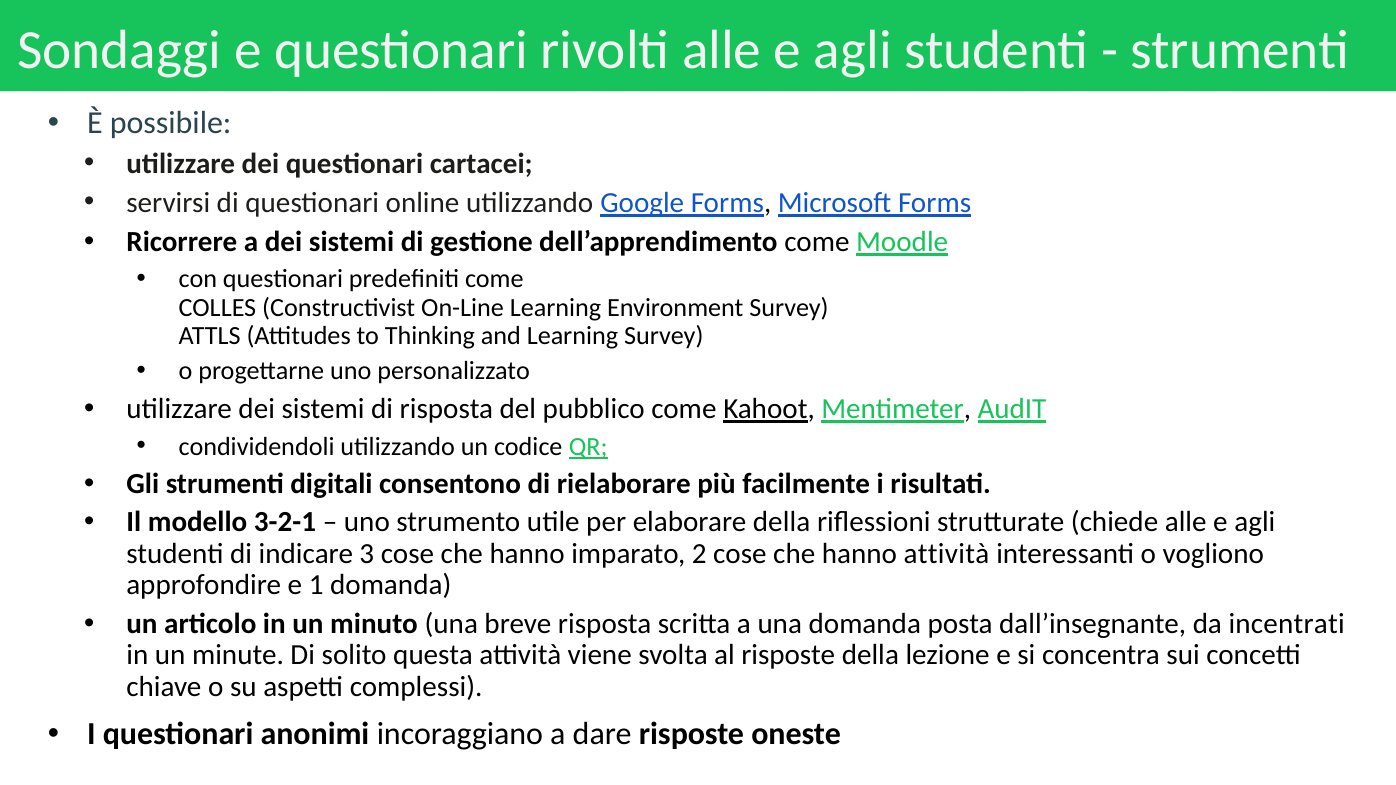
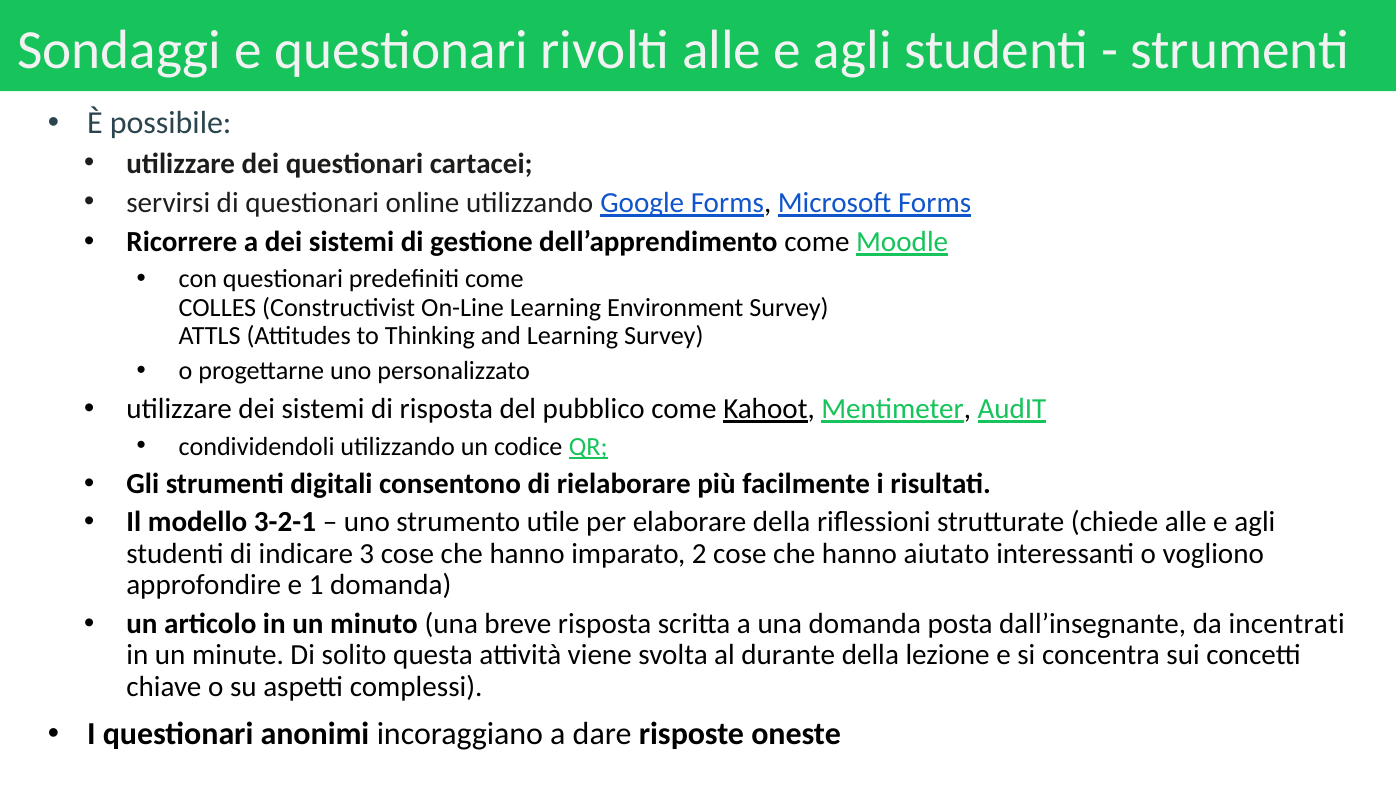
hanno attività: attività -> aiutato (947, 554)
al risposte: risposte -> durante (788, 655)
